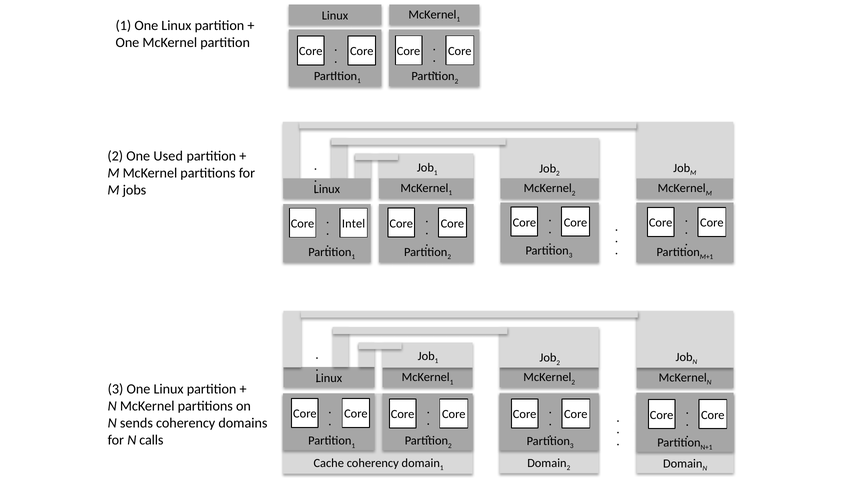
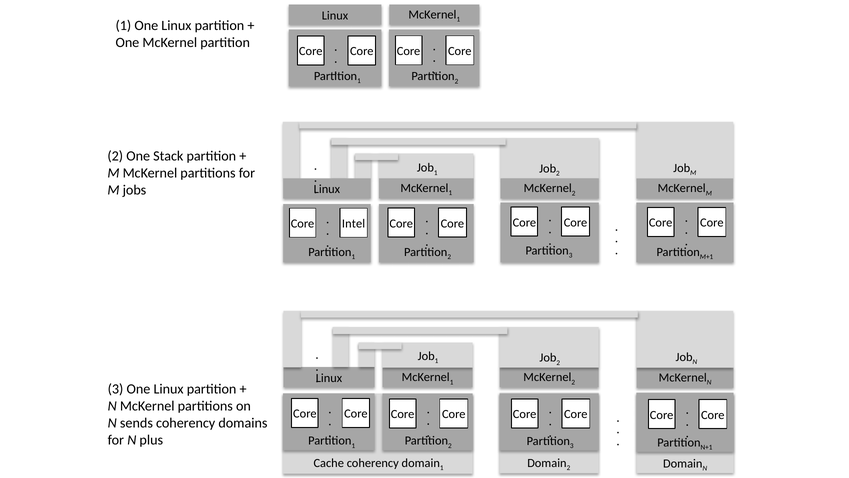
Used: Used -> Stack (168, 156)
calls: calls -> plus (151, 440)
